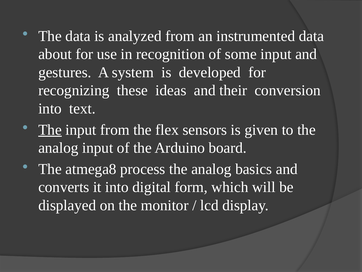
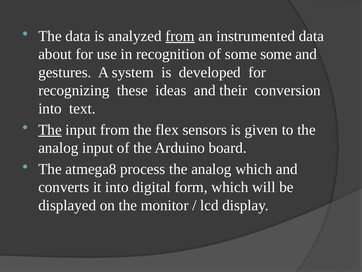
from underline: none -> present (180, 36)
some input: input -> some (276, 54)
analog basics: basics -> which (254, 169)
